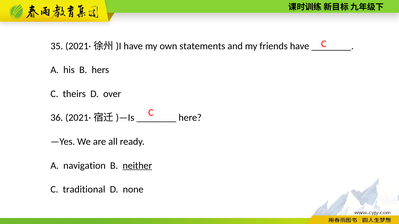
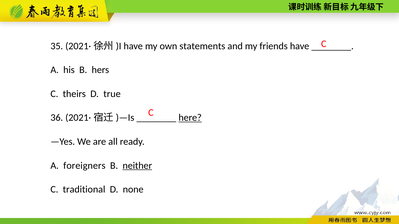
over: over -> true (112, 94)
here underline: none -> present (190, 118)
navigation: navigation -> foreigners (84, 166)
